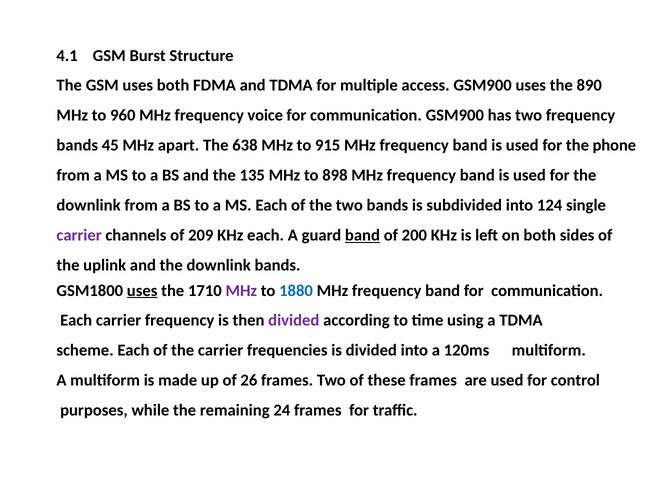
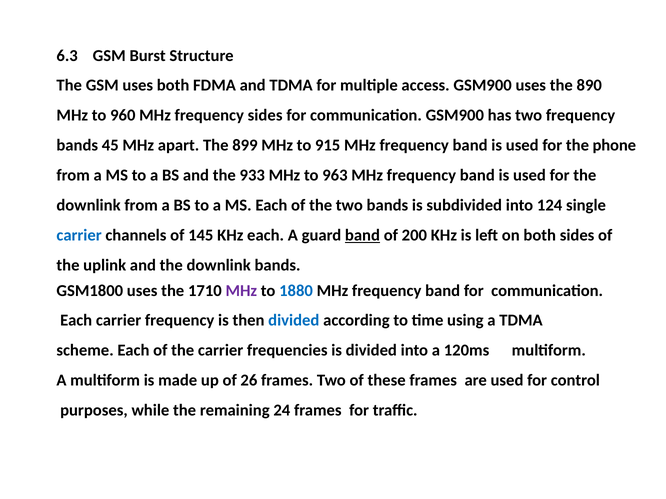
4.1: 4.1 -> 6.3 (67, 56)
frequency voice: voice -> sides (265, 116)
638: 638 -> 899 (245, 145)
135: 135 -> 933 (252, 175)
898: 898 -> 963 (335, 175)
carrier colour: purple -> blue (79, 235)
209: 209 -> 145 (201, 235)
uses underline: present -> none (142, 291)
divided colour: purple -> blue (294, 321)
